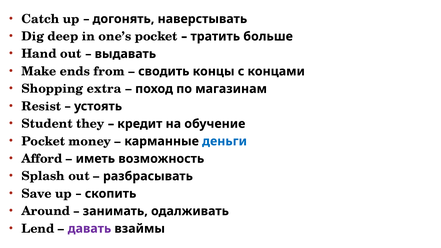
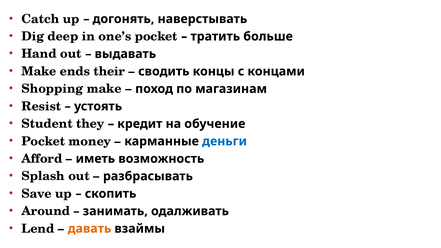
from: from -> their (109, 71)
Shopping extra: extra -> make (104, 89)
давать colour: purple -> orange (89, 229)
